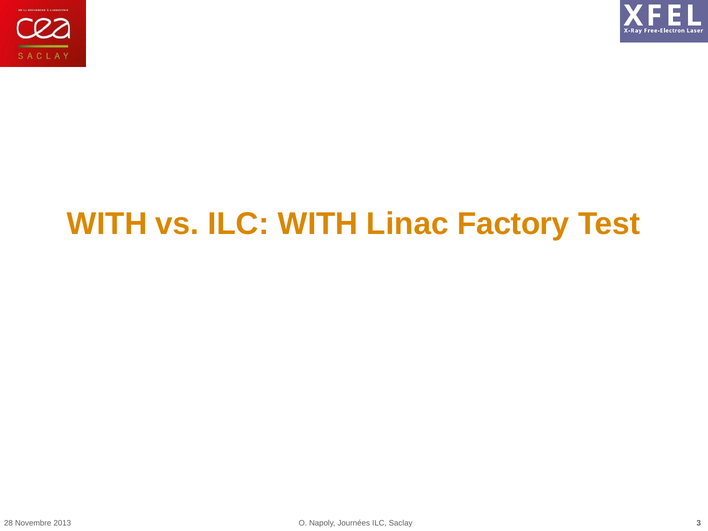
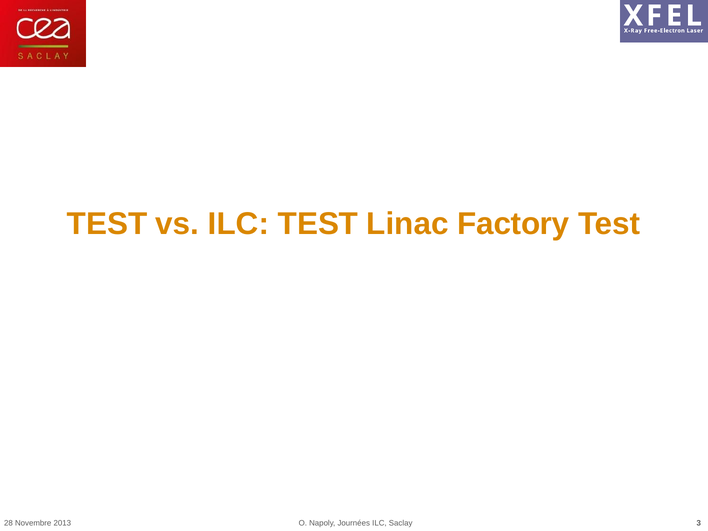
WITH: WITH -> TEST (107, 224)
ILC WITH: WITH -> TEST (318, 224)
